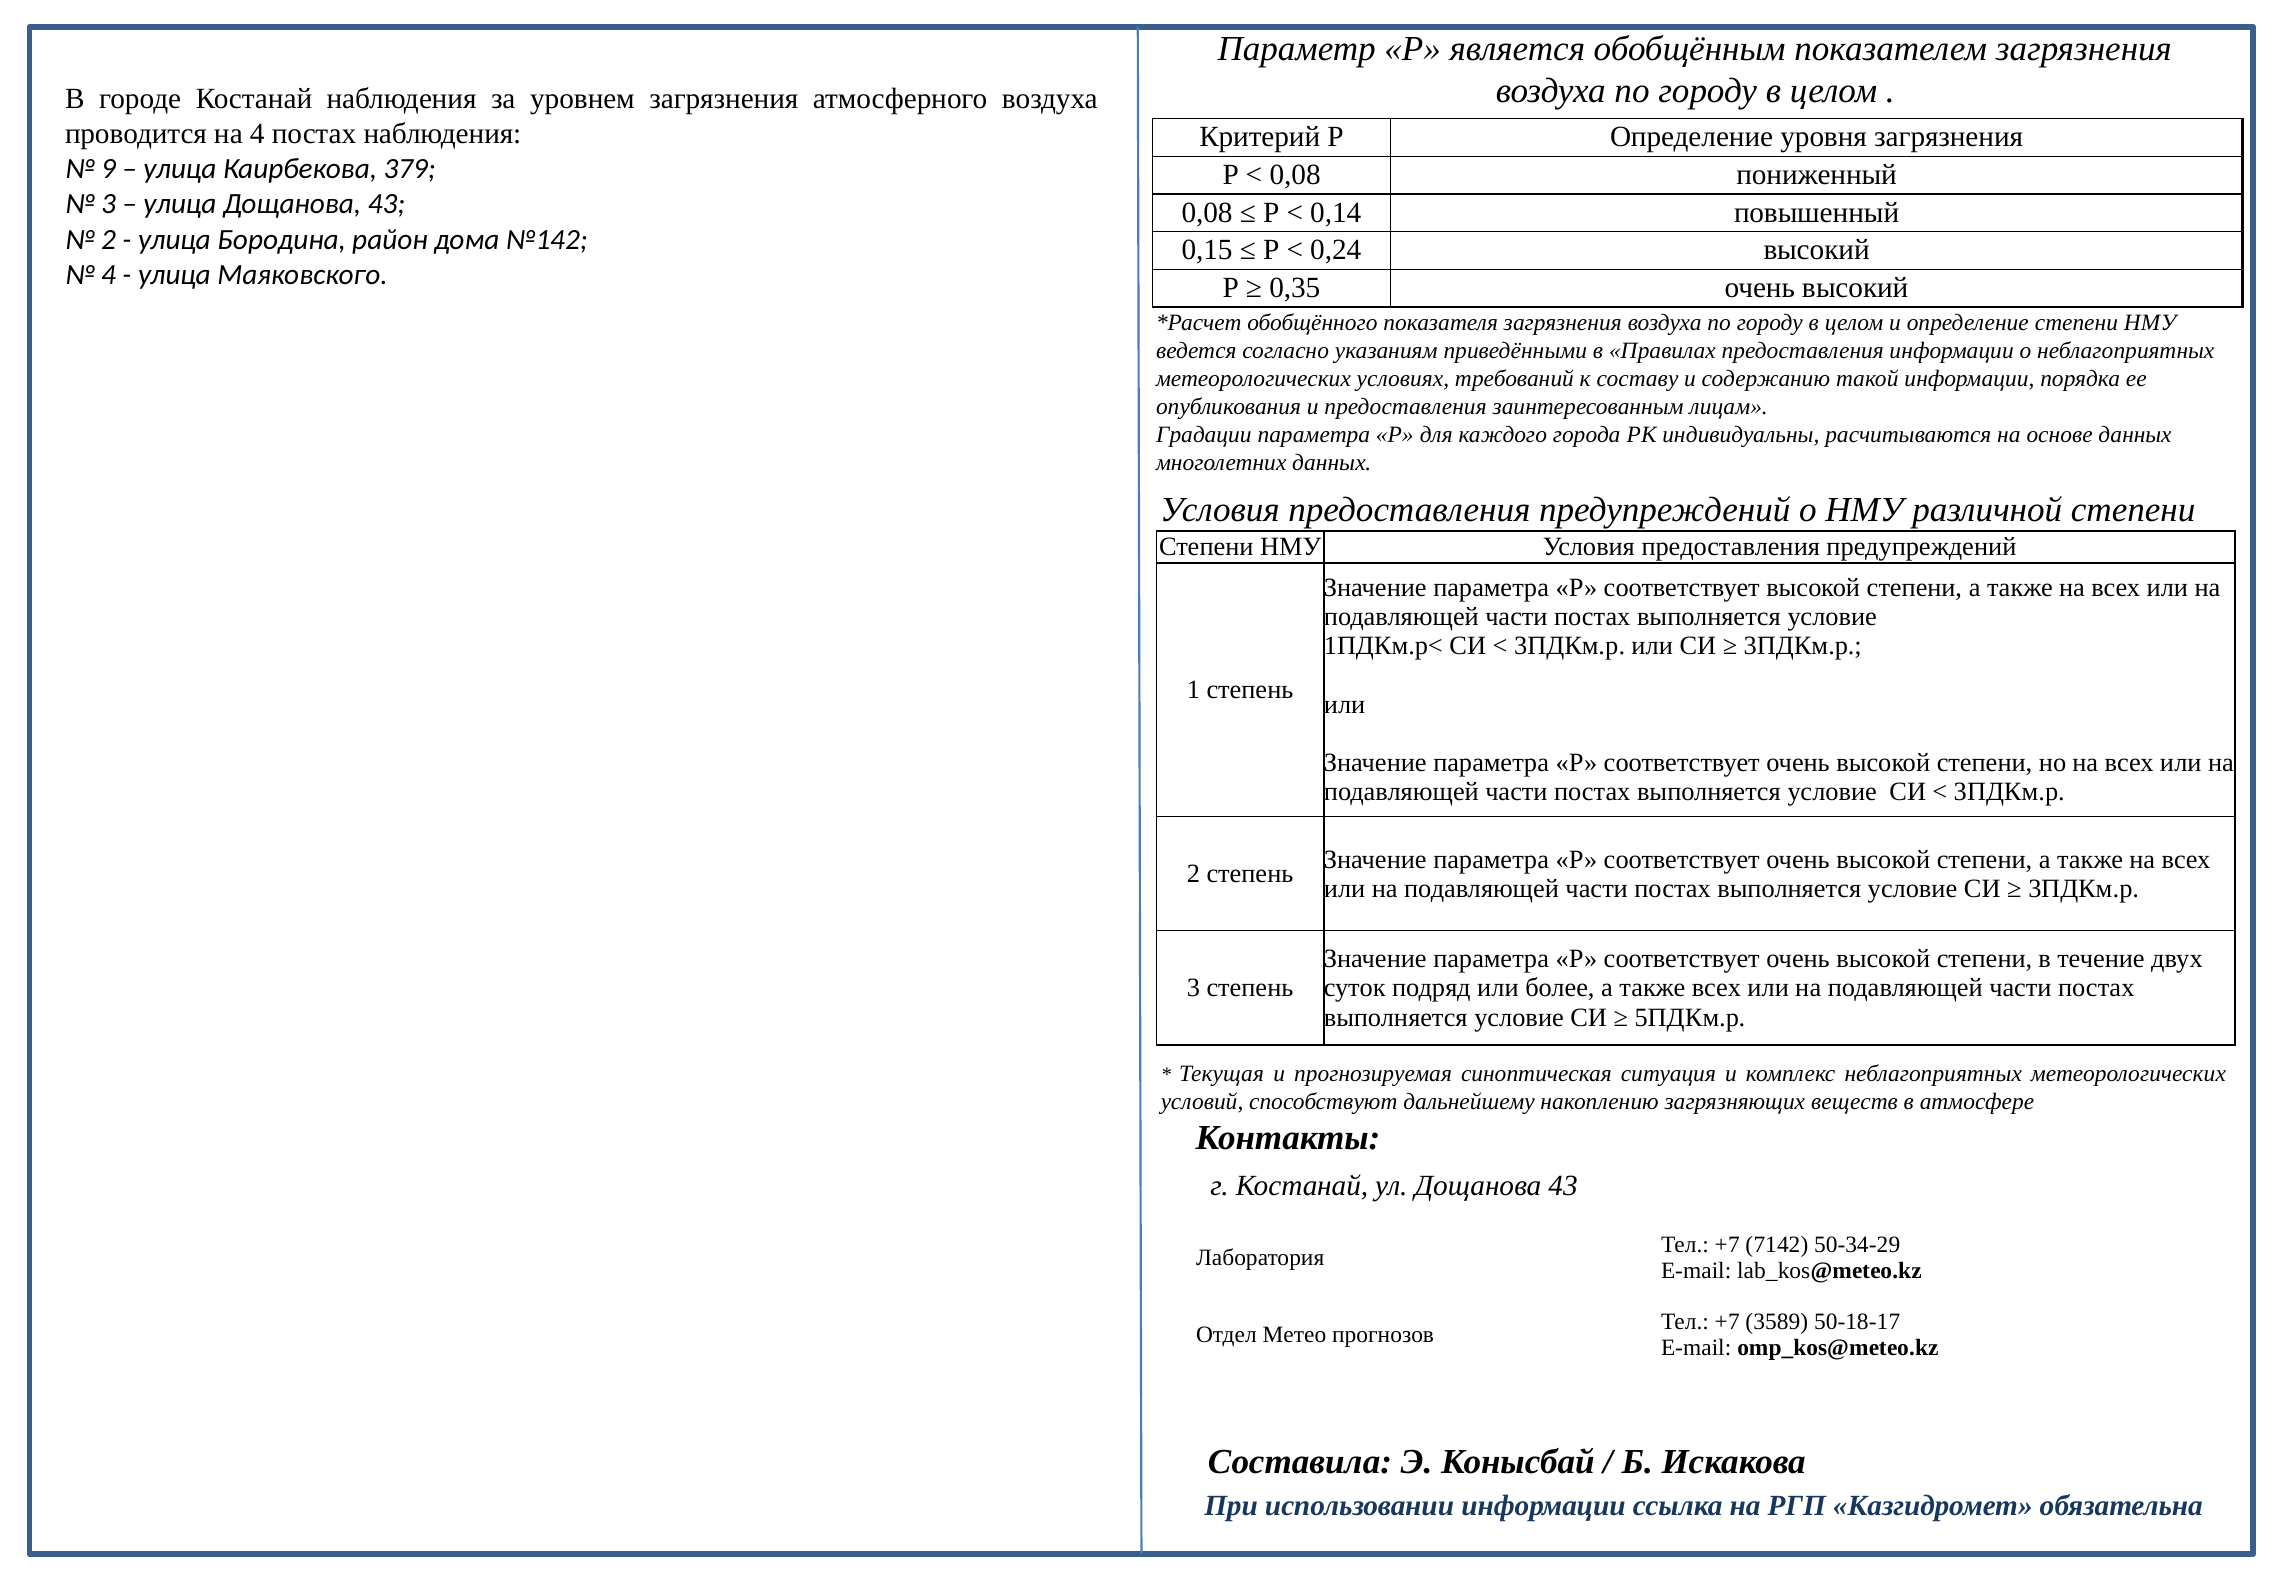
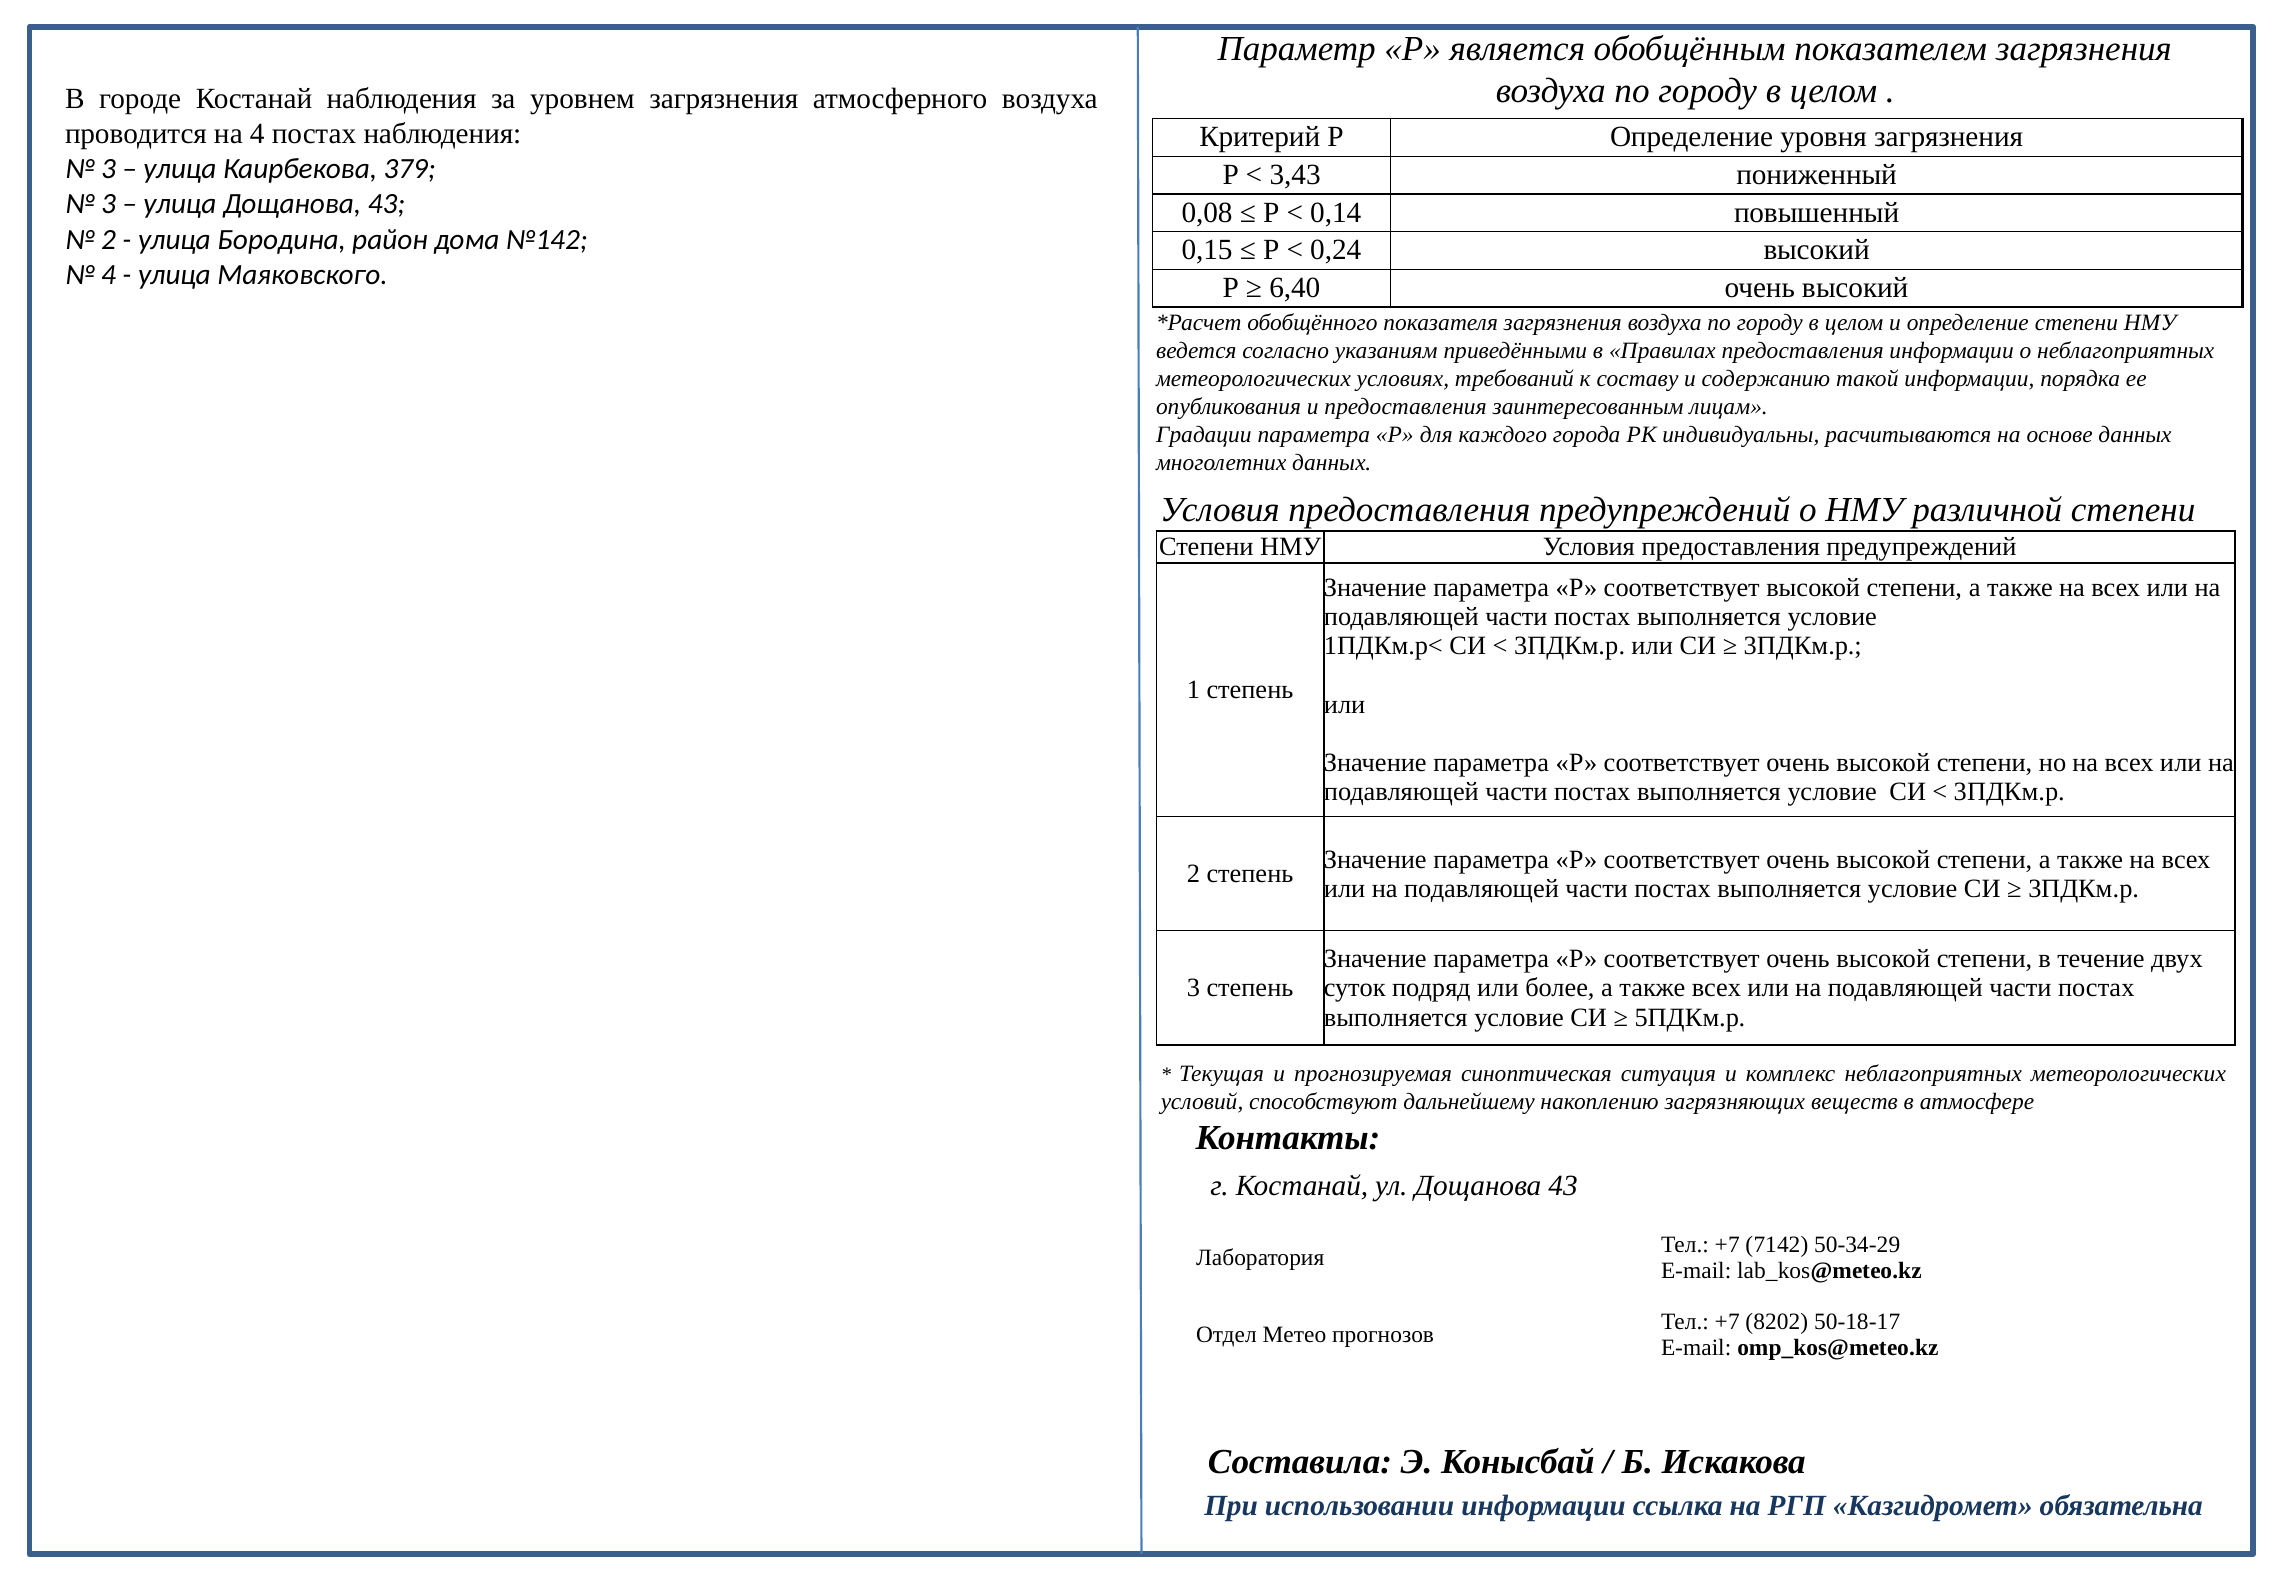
9: 9 -> 3 (109, 169)
0,08: 0,08 -> 3,43 (1295, 175)
0,35: 0,35 -> 6,40 (1295, 288)
3589: 3589 -> 8202 (1777, 1322)
